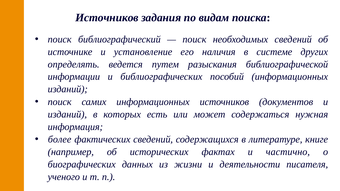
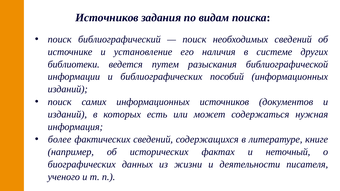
определять: определять -> библиотеки (74, 64)
частично: частично -> неточный (288, 152)
